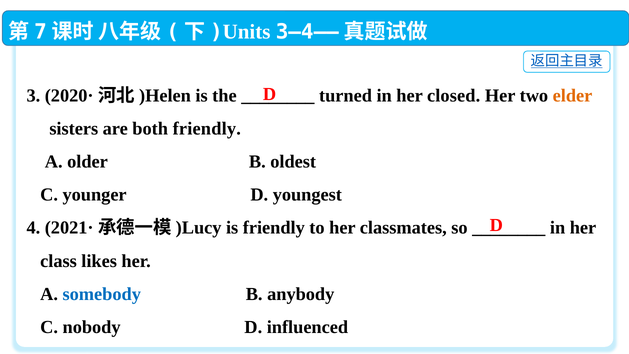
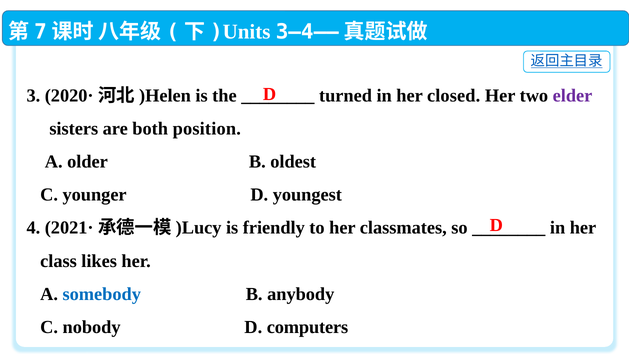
elder colour: orange -> purple (573, 96)
both friendly: friendly -> position (207, 129)
influenced: influenced -> computers (307, 327)
